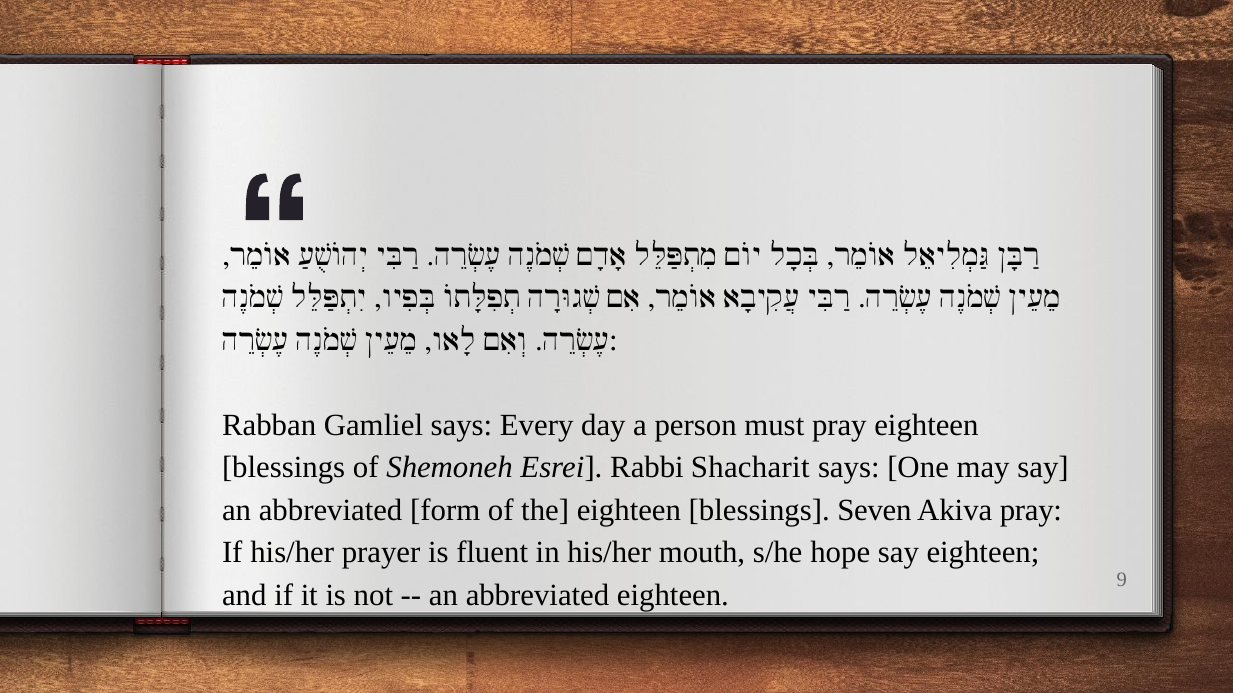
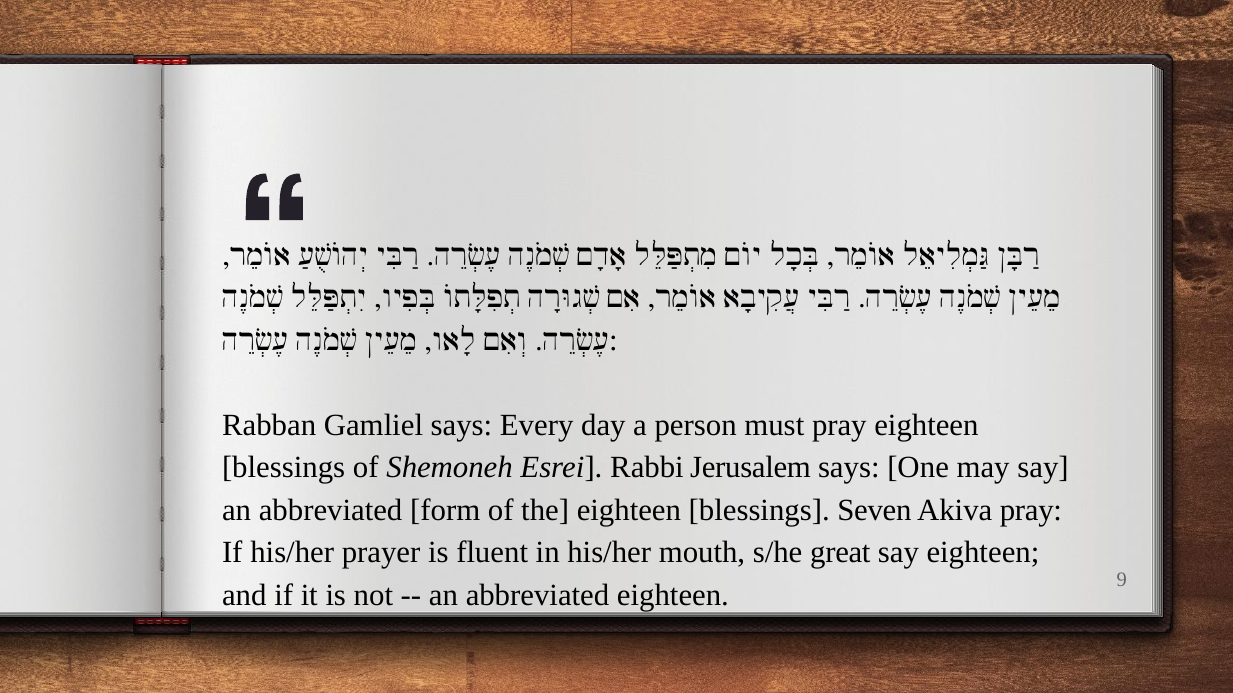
Shacharit: Shacharit -> Jerusalem (751, 468)
hope: hope -> great (840, 553)
